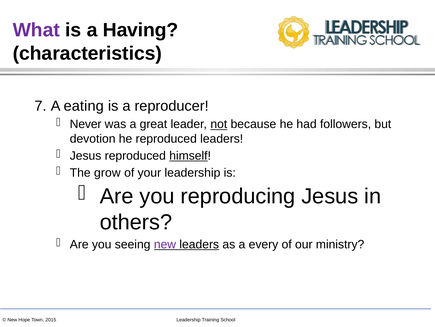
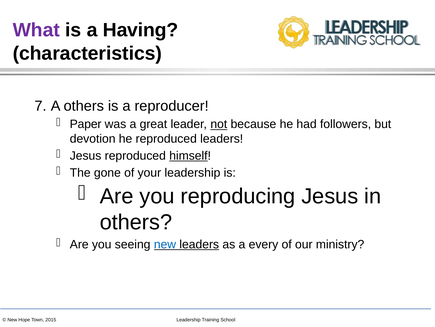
A eating: eating -> others (84, 106)
Never: Never -> Paper (86, 124)
grow: grow -> gone (107, 172)
new colour: purple -> blue (165, 244)
